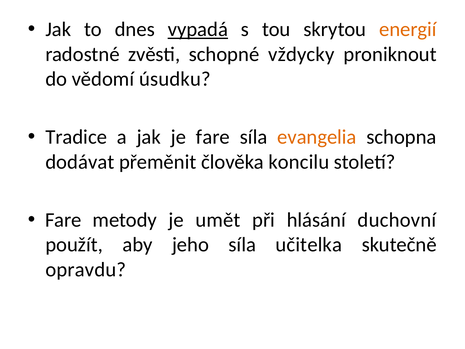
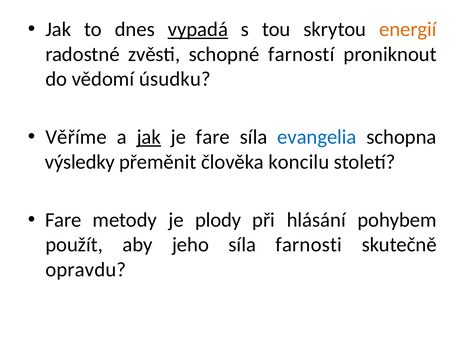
vždycky: vždycky -> farností (301, 54)
Tradice: Tradice -> Věříme (76, 137)
jak underline: none -> present (149, 137)
evangelia colour: orange -> blue (317, 137)
dodávat: dodávat -> výsledky (80, 162)
umět: umět -> plody (218, 220)
duchovní: duchovní -> pohybem (397, 220)
učitelka: učitelka -> farnosti (309, 245)
